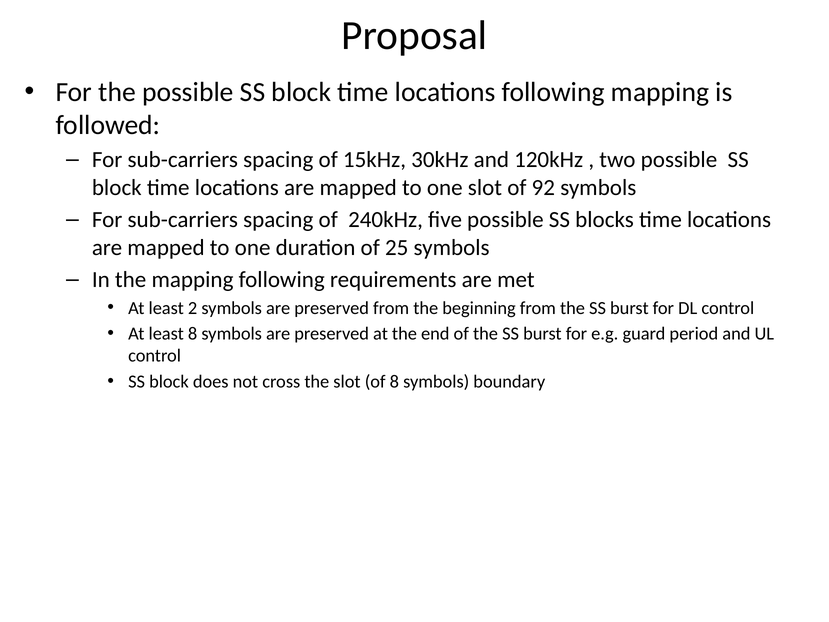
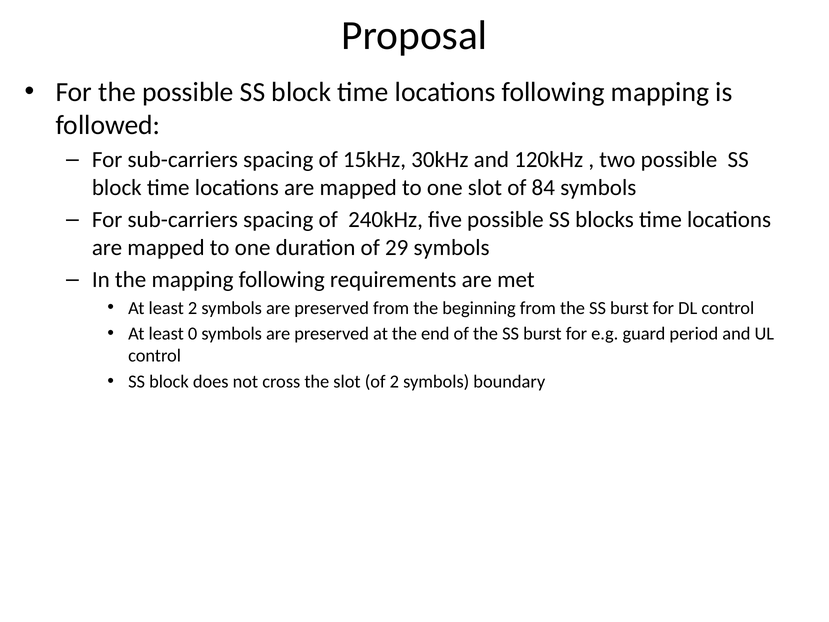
92: 92 -> 84 (543, 187)
25: 25 -> 29 (397, 247)
least 8: 8 -> 0 (193, 334)
of 8: 8 -> 2 (394, 381)
